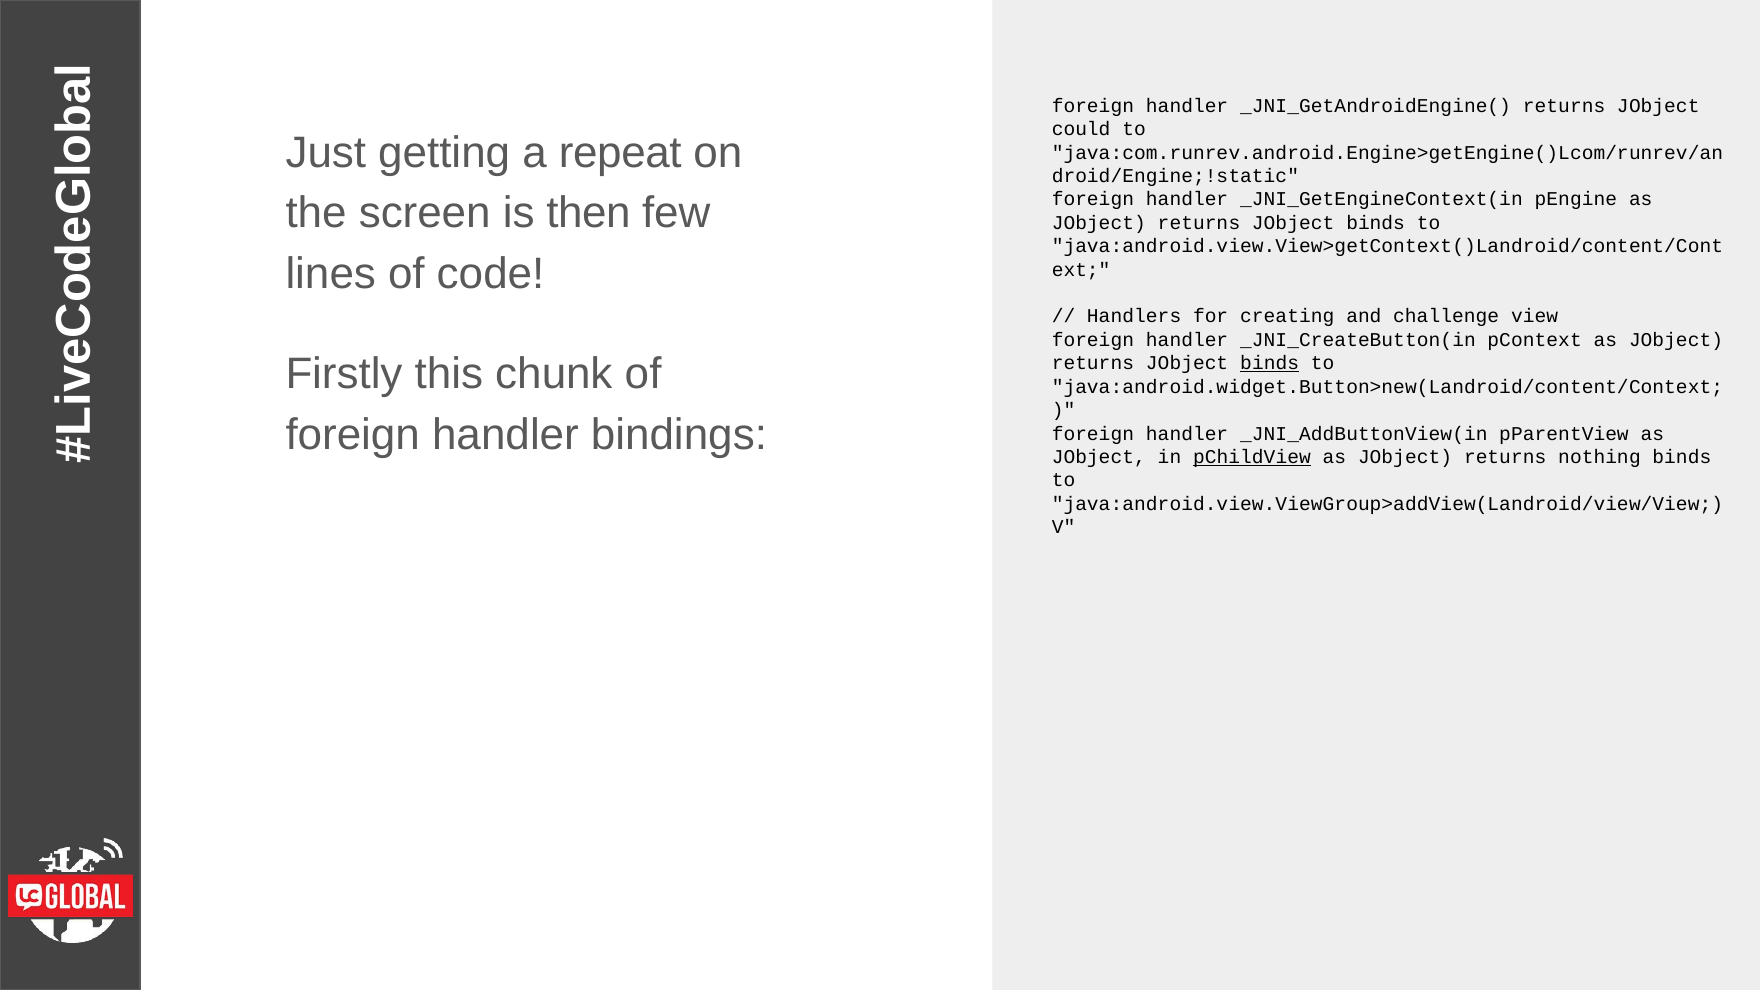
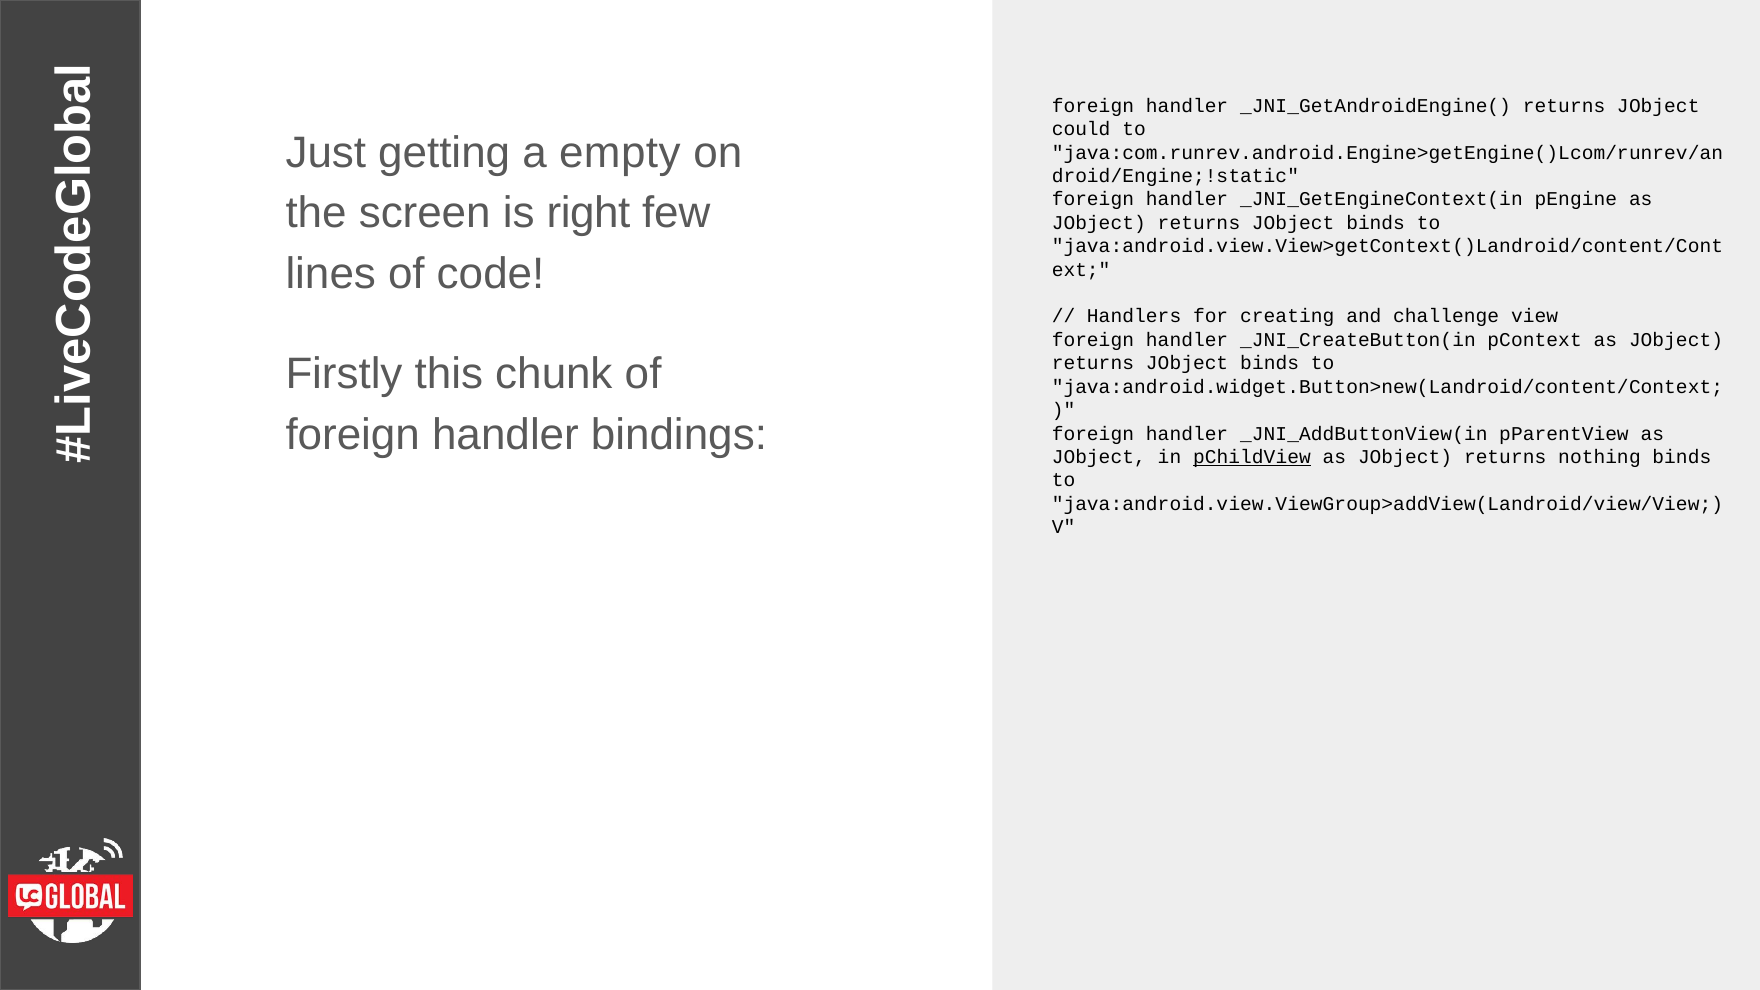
repeat: repeat -> empty (620, 153)
then: then -> right (589, 213)
binds underline: present -> none (1270, 363)
